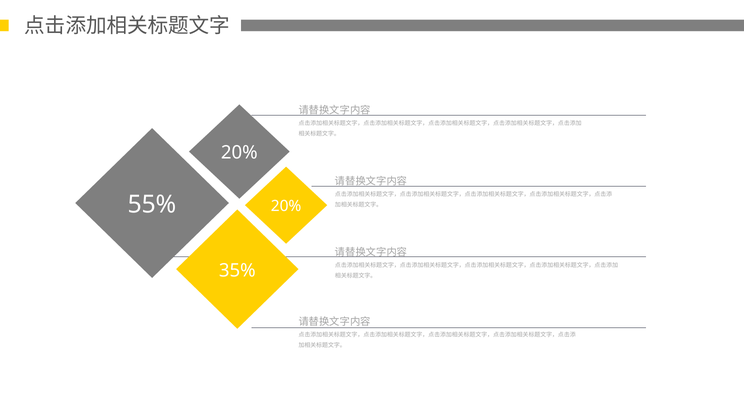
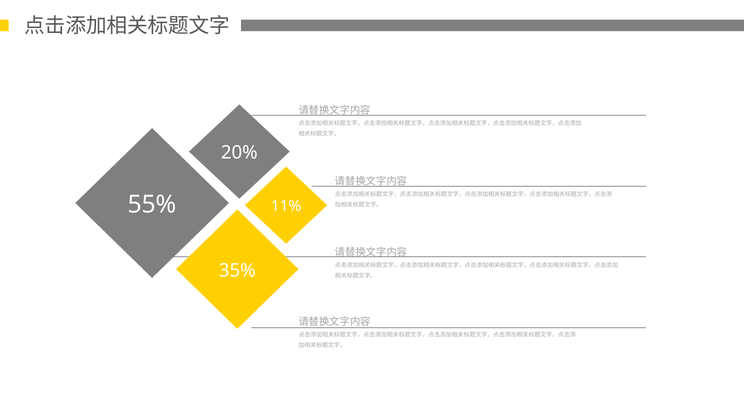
55% 20%: 20% -> 11% (286, 206)
